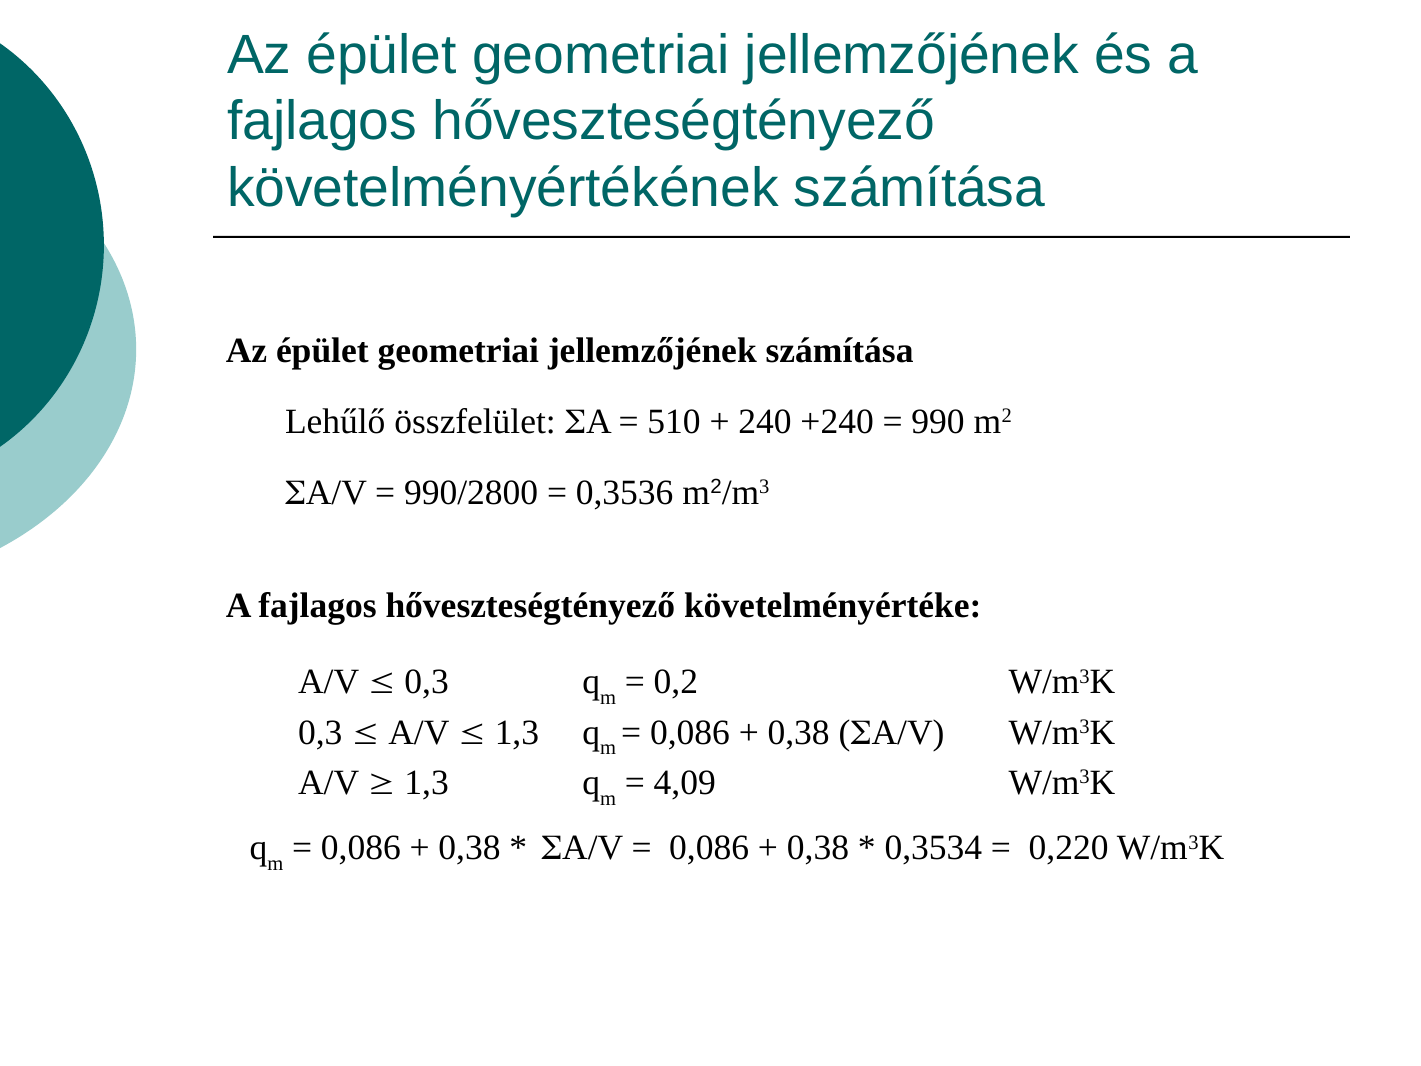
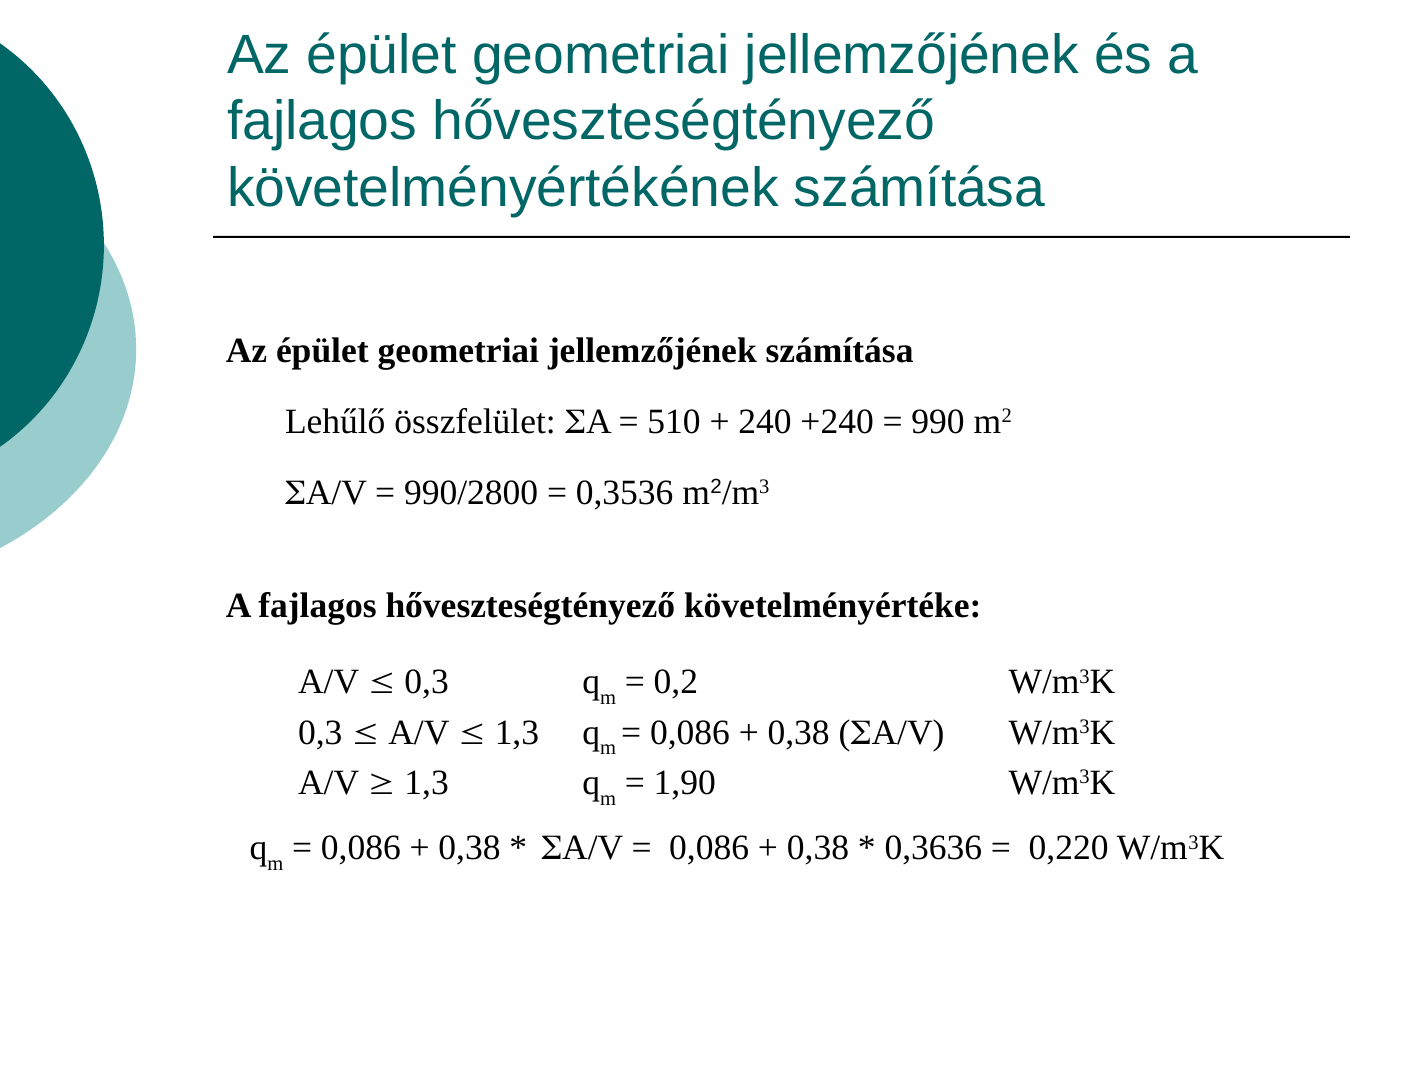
4,09: 4,09 -> 1,90 (685, 783)
0,3534: 0,3534 -> 0,3636 (933, 848)
